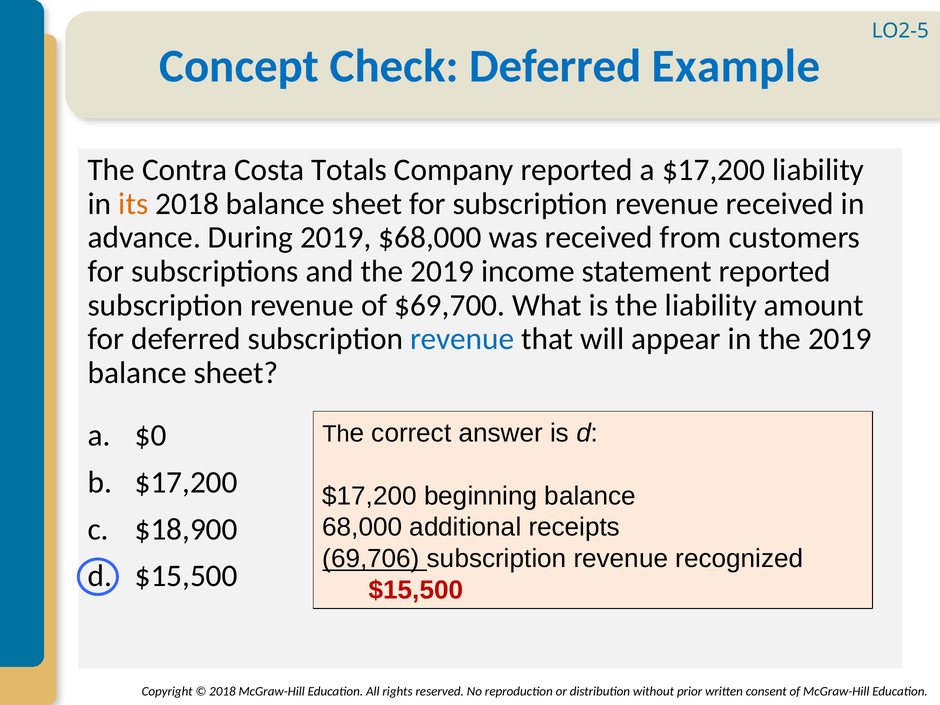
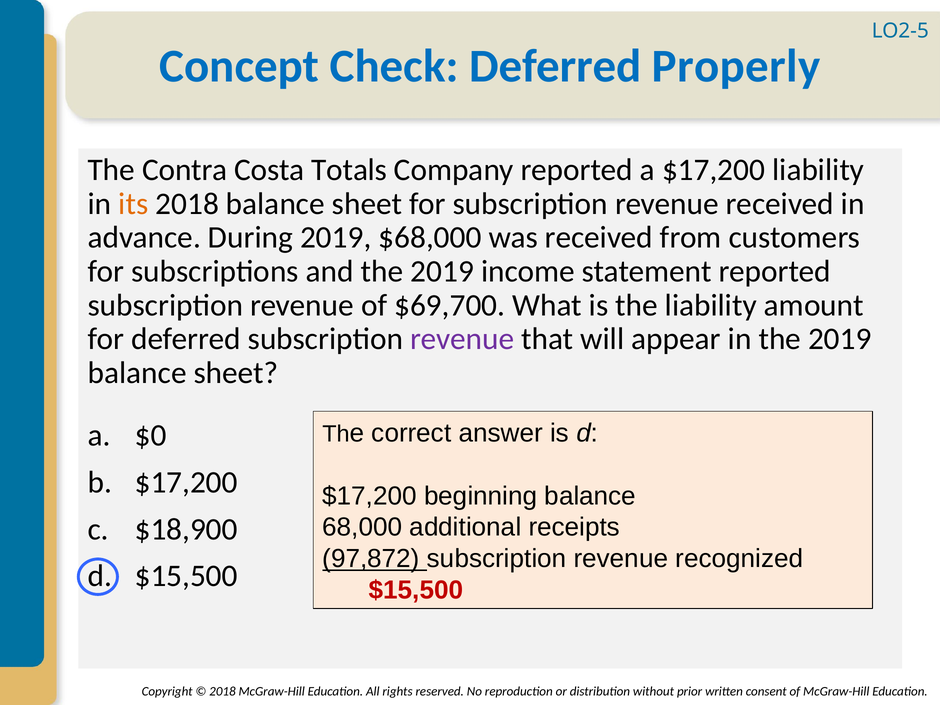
Example: Example -> Properly (736, 66)
revenue colour: blue -> purple (462, 339)
69,706: 69,706 -> 97,872 (371, 559)
